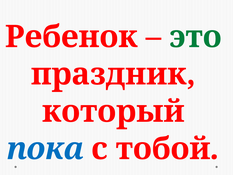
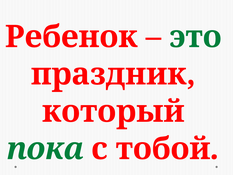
пока colour: blue -> green (45, 149)
